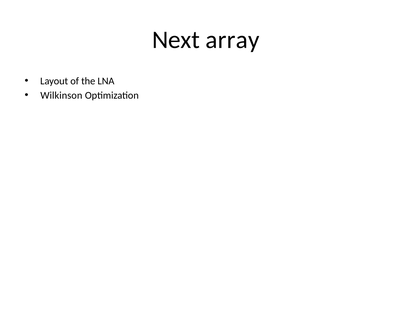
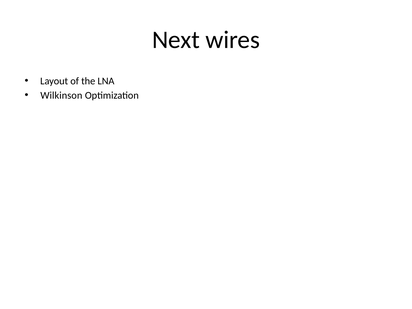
array: array -> wires (233, 40)
